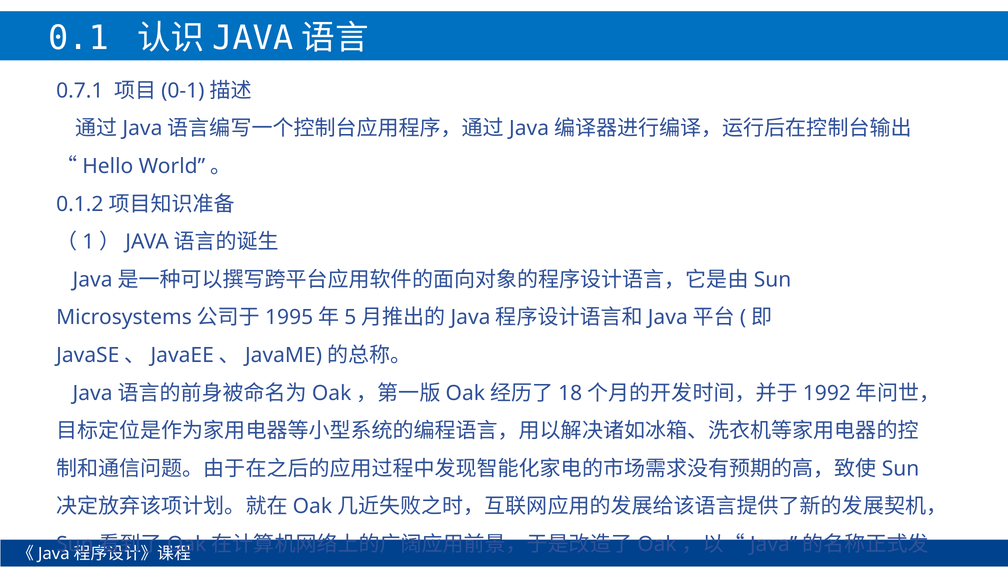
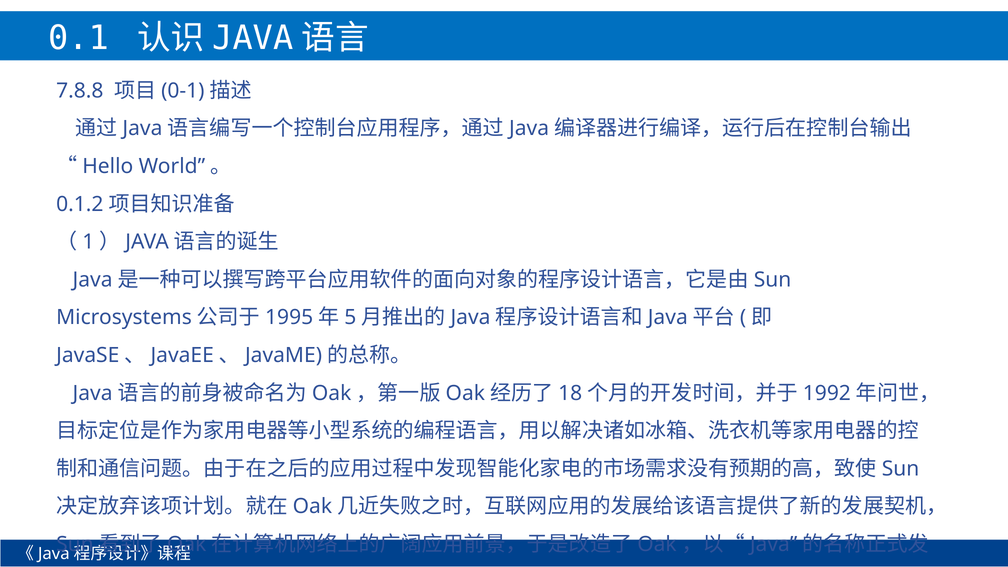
0.7.1: 0.7.1 -> 7.8.8 (80, 91)
